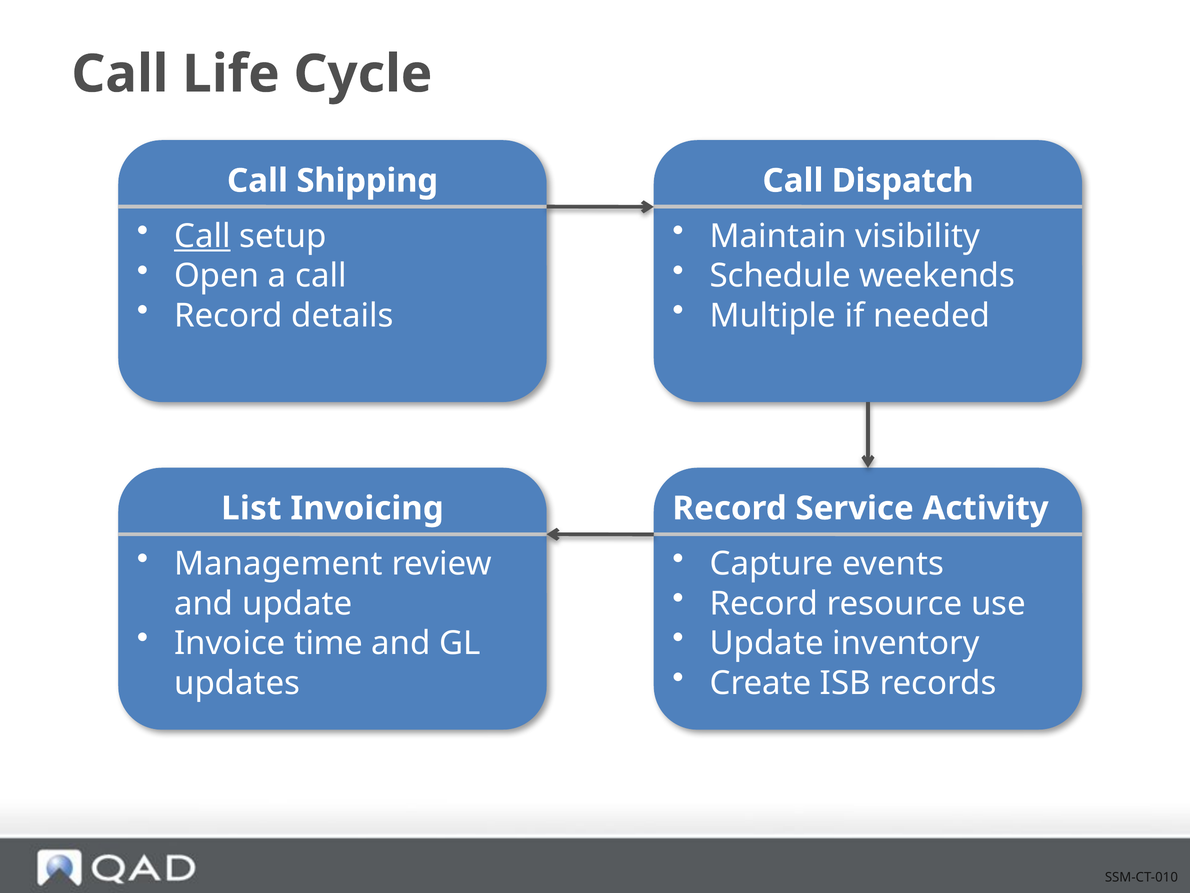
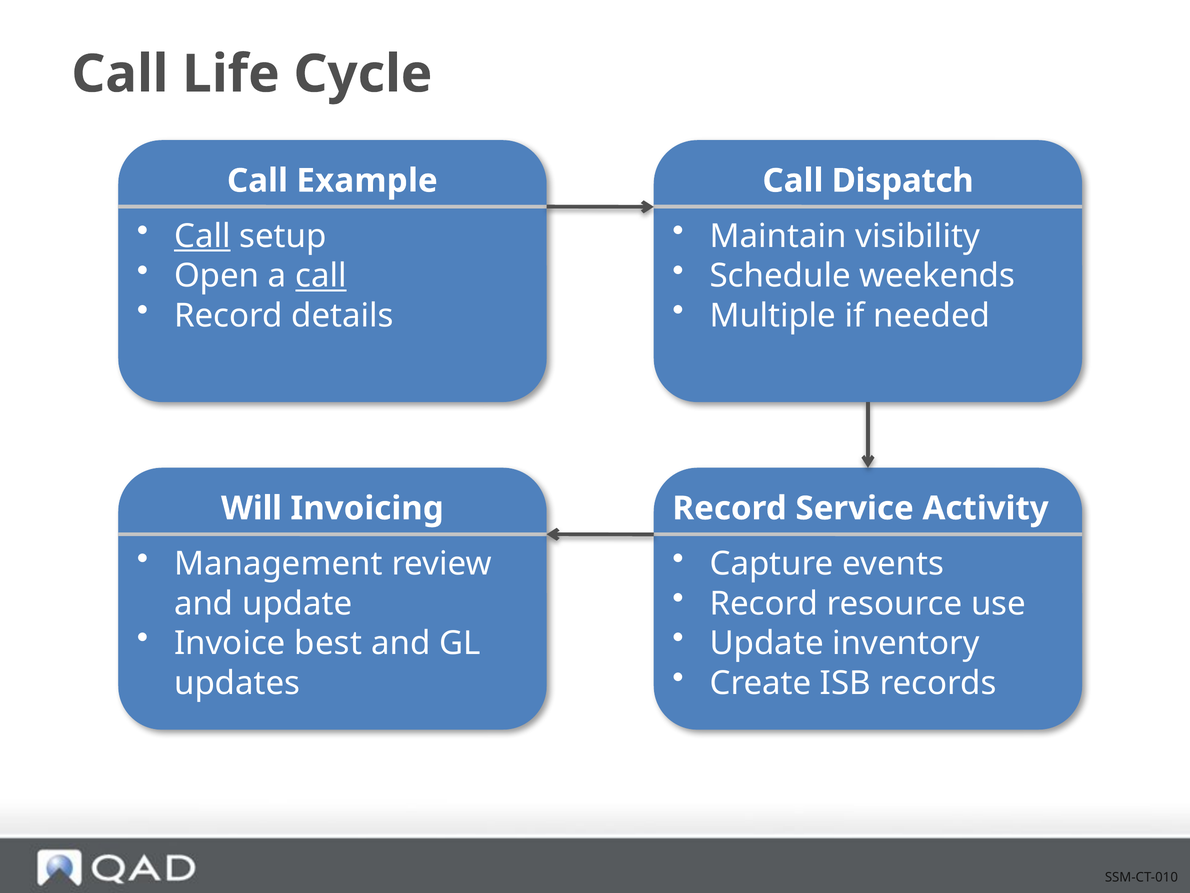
Shipping: Shipping -> Example (367, 181)
call underline: none -> present (321, 276)
List: List -> Will (252, 508)
time: time -> best (328, 643)
